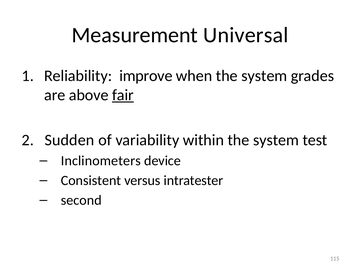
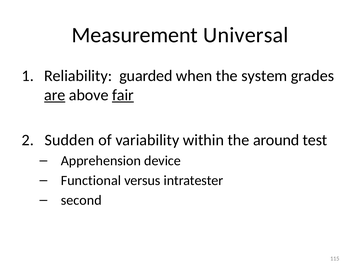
improve: improve -> guarded (146, 76)
are underline: none -> present (55, 95)
within the system: system -> around (276, 140)
Inclinometers: Inclinometers -> Apprehension (101, 161)
Consistent: Consistent -> Functional (91, 180)
